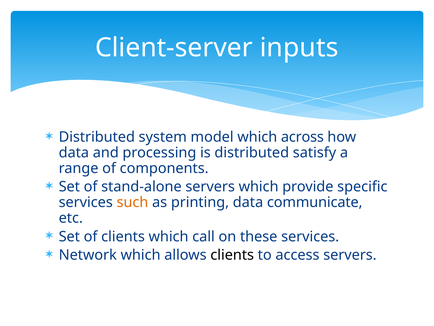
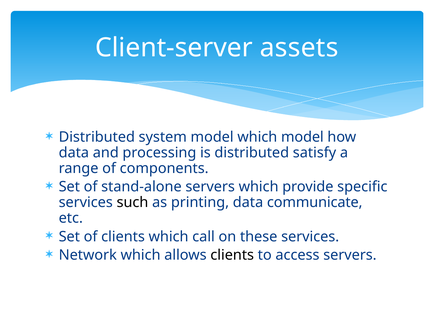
inputs: inputs -> assets (299, 48)
which across: across -> model (302, 137)
such colour: orange -> black (132, 202)
